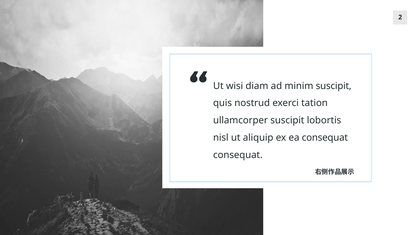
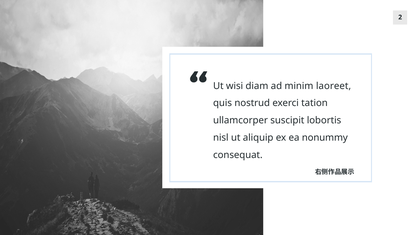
minim suscipit: suscipit -> laoreet (334, 86)
ea consequat: consequat -> nonummy (325, 138)
